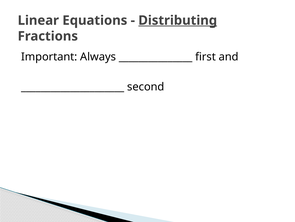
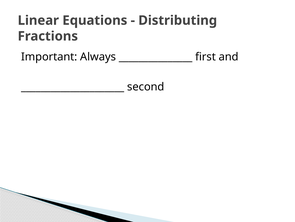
Distributing underline: present -> none (178, 20)
